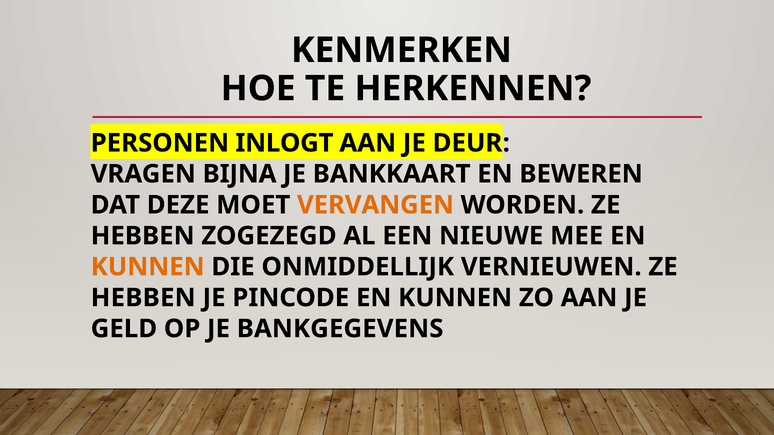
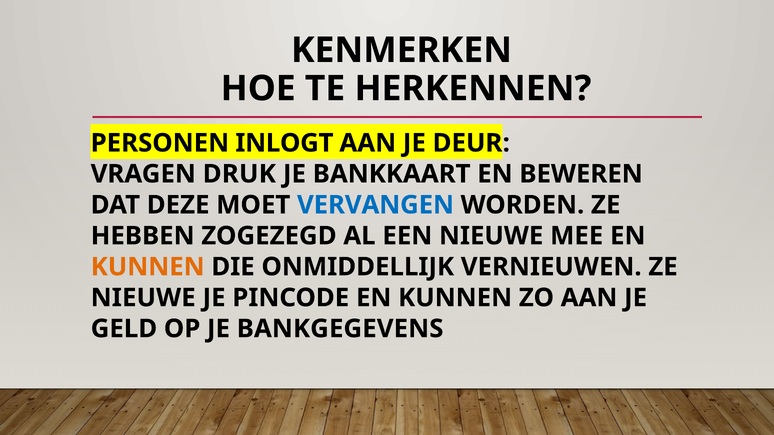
BIJNA: BIJNA -> DRUK (239, 174)
VERVANGEN colour: orange -> blue (375, 205)
HEBBEN: HEBBEN -> NIEUWE (143, 298)
